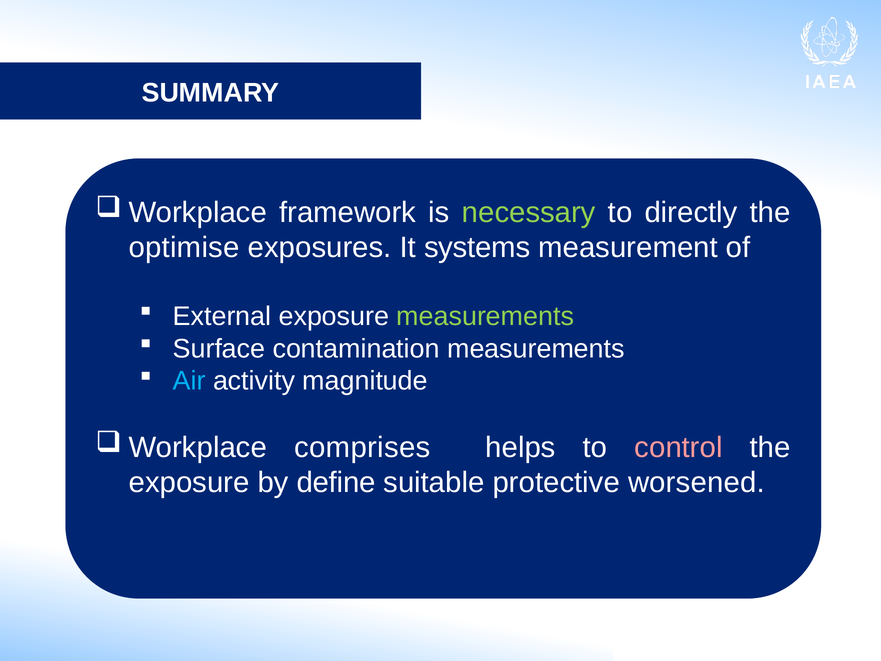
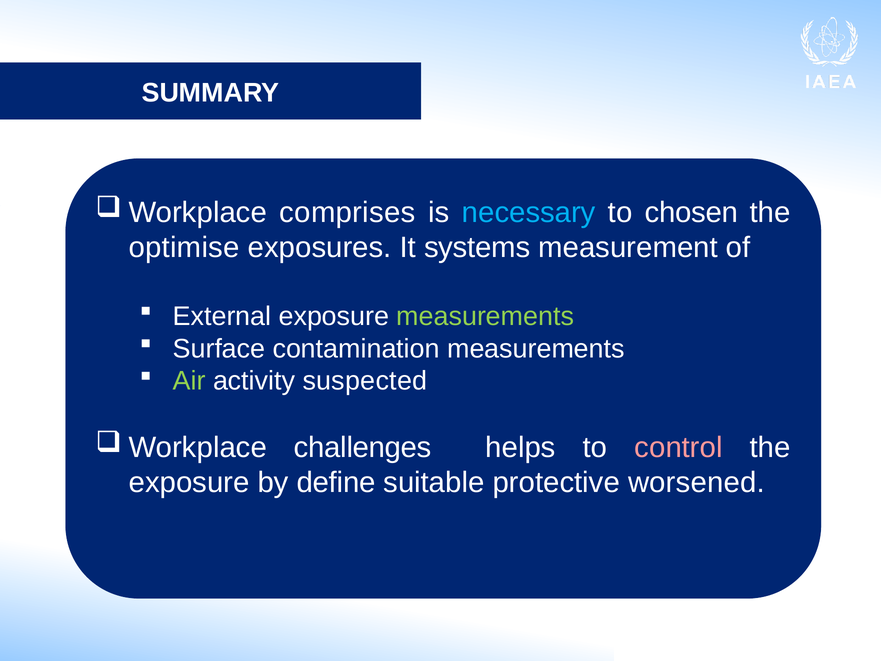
framework: framework -> comprises (347, 212)
necessary colour: light green -> light blue (529, 212)
directly: directly -> chosen (691, 212)
Air colour: light blue -> light green (189, 381)
magnitude: magnitude -> suspected (365, 381)
comprises: comprises -> challenges (363, 447)
